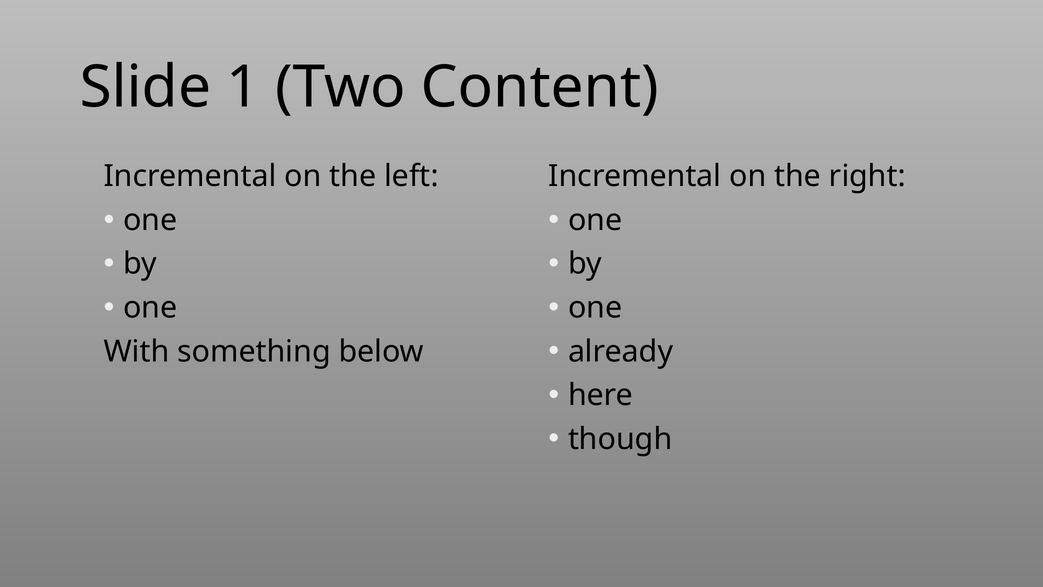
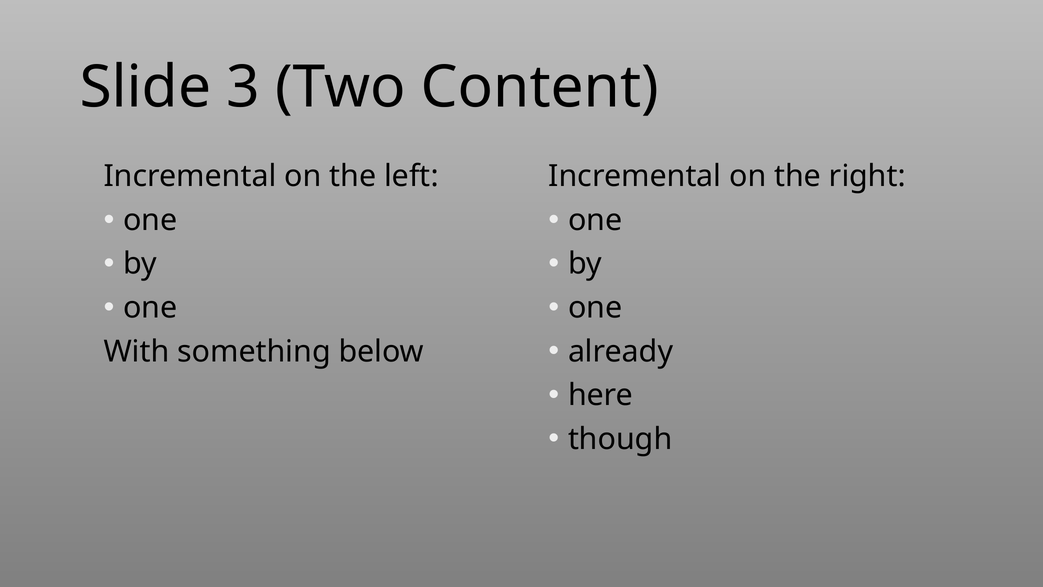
1: 1 -> 3 (243, 88)
